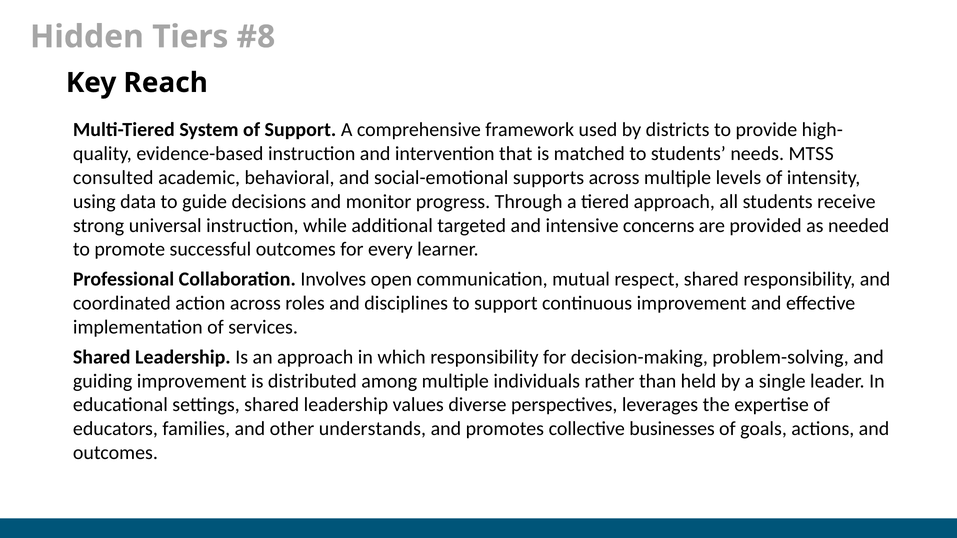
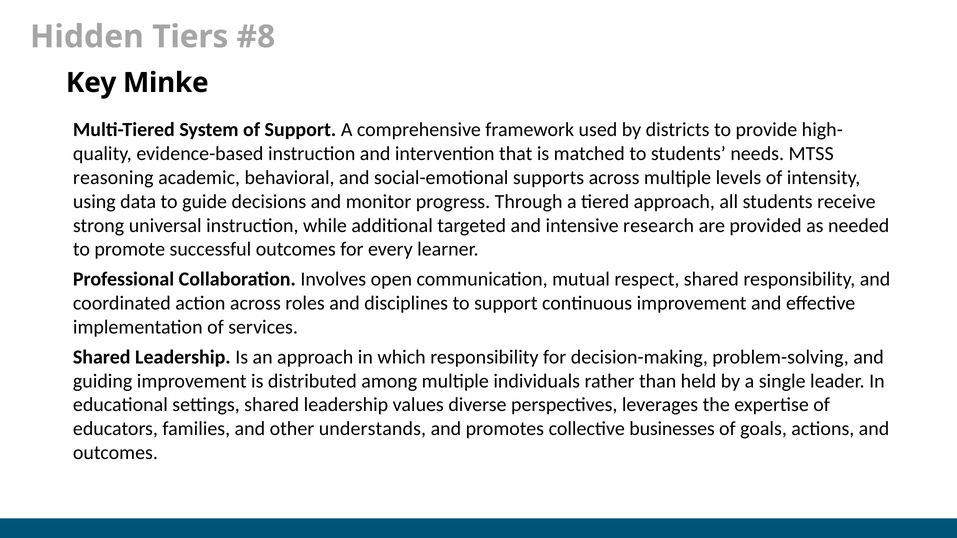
Reach: Reach -> Minke (166, 83)
consulted: consulted -> reasoning (113, 178)
concerns: concerns -> research (659, 226)
